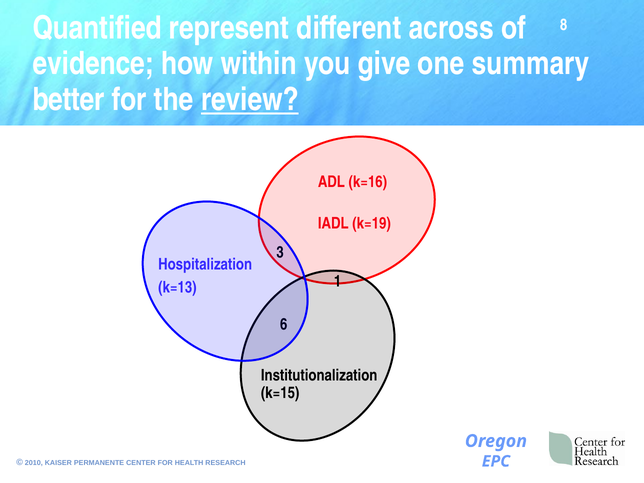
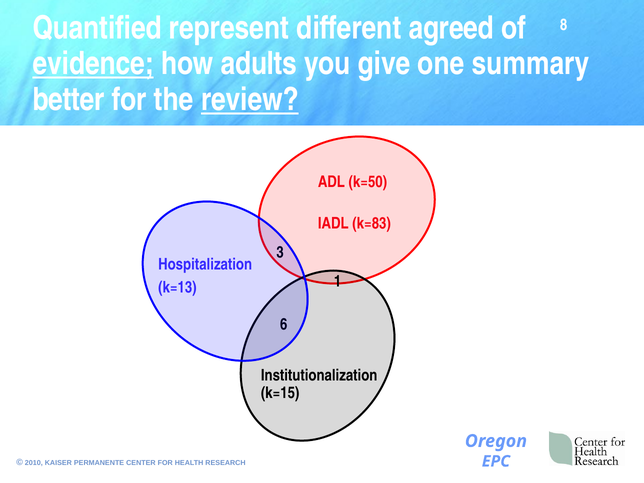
across: across -> agreed (451, 28)
evidence underline: none -> present (93, 64)
within: within -> adults (259, 64)
k=16: k=16 -> k=50 (368, 182)
k=19: k=19 -> k=83 (372, 223)
